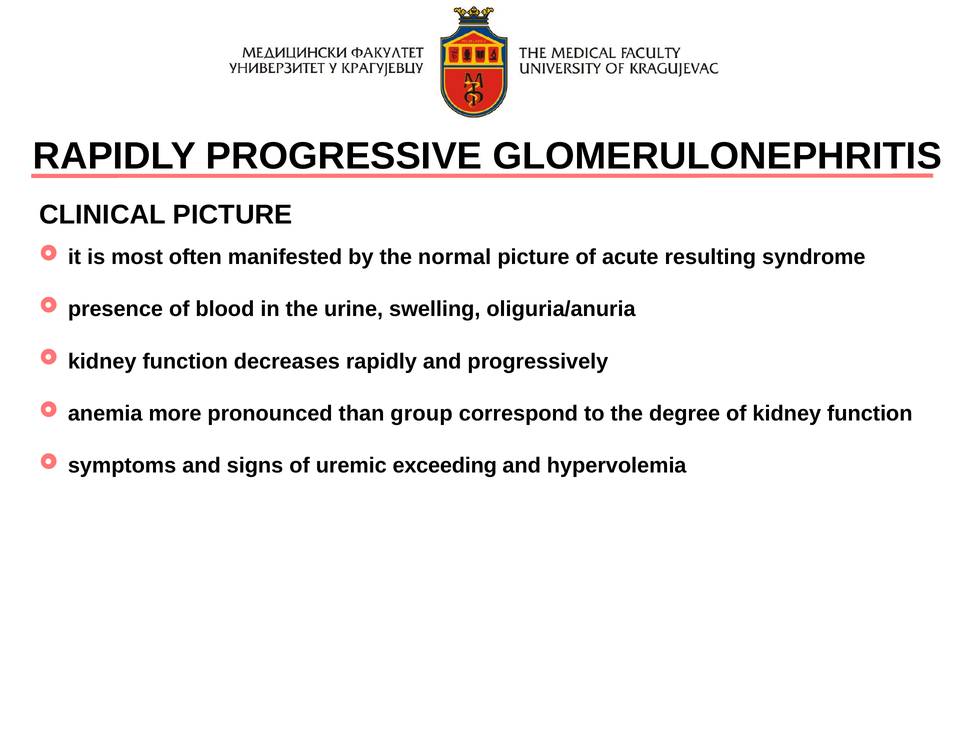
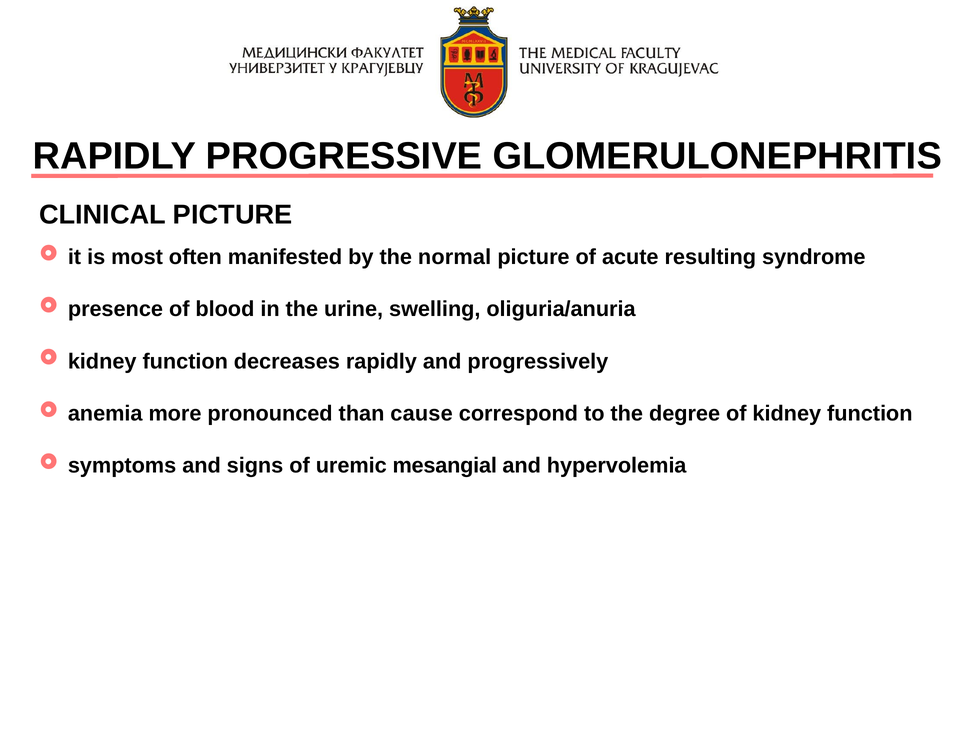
group: group -> cause (422, 413)
exceeding: exceeding -> mesangial (445, 465)
